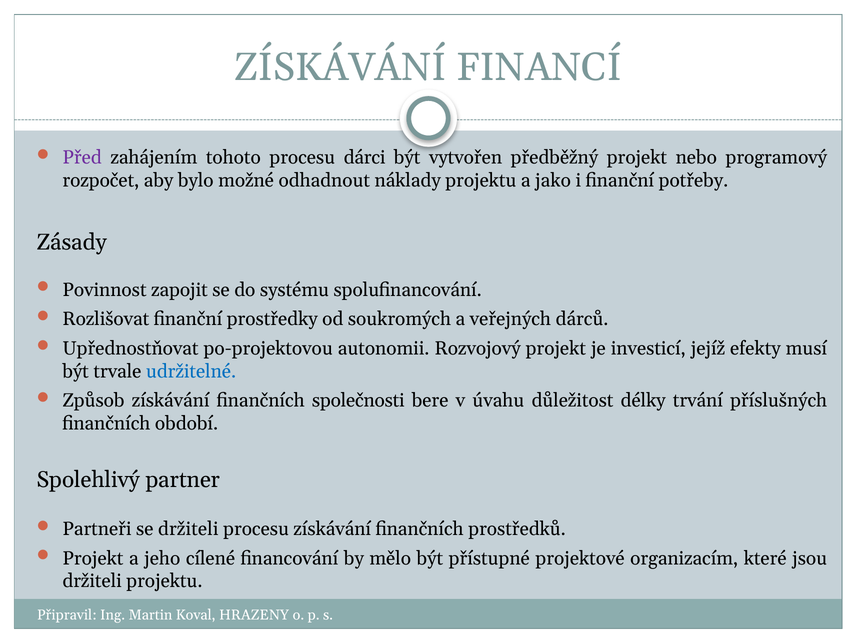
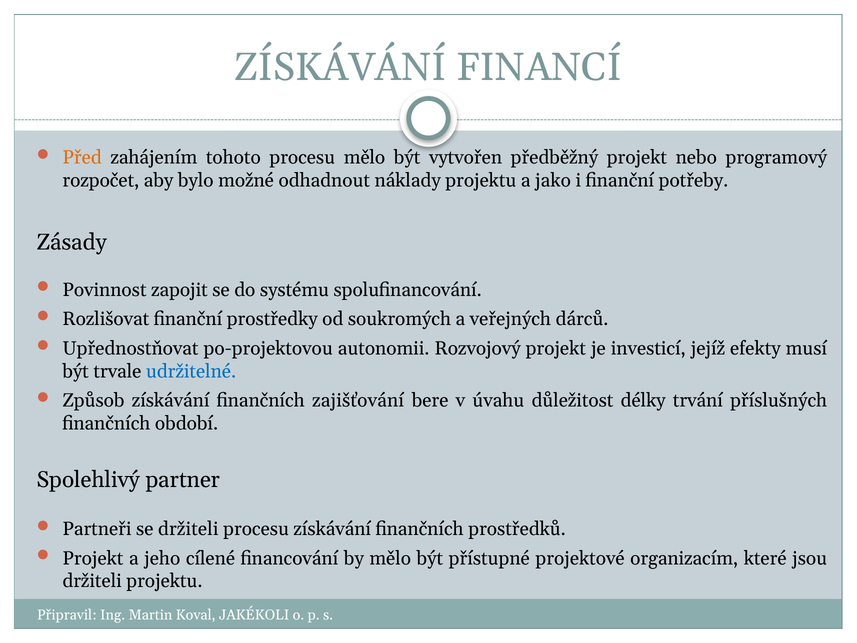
Před colour: purple -> orange (82, 158)
procesu dárci: dárci -> mělo (365, 158)
společnosti: společnosti -> zajišťování (358, 400)
HRAZENY: HRAZENY -> JAKÉKOLI (254, 615)
